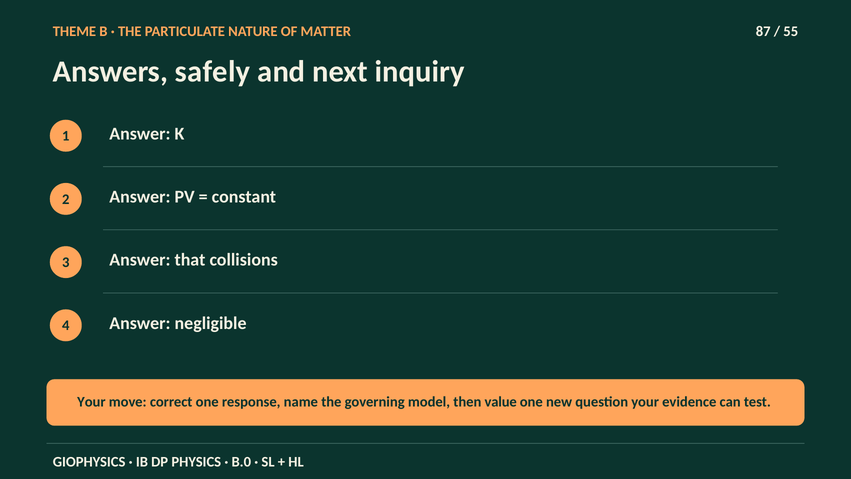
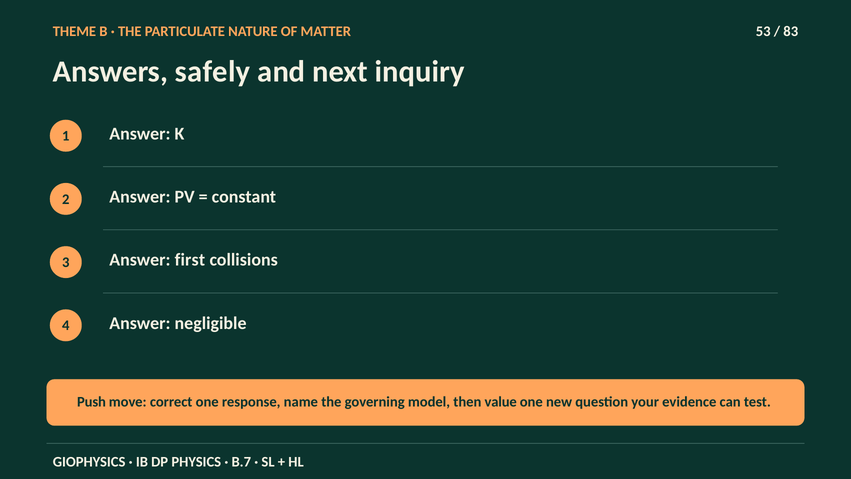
87: 87 -> 53 (763, 32)
55: 55 -> 83 (791, 32)
that: that -> first (190, 260)
Your: Your -> Push (91, 402)
B.0: B.0 -> B.7 (241, 462)
